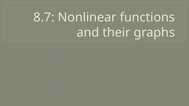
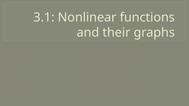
8.7: 8.7 -> 3.1 (44, 17)
